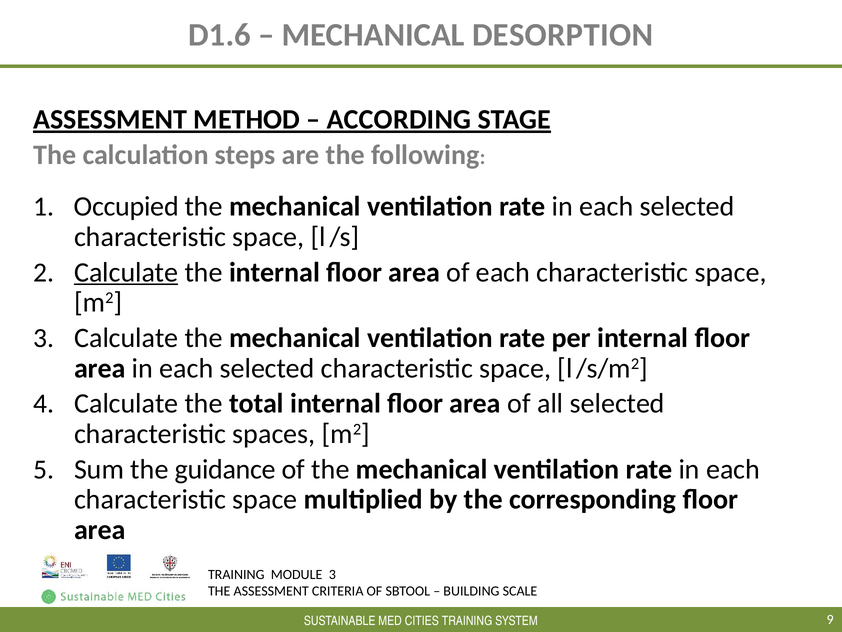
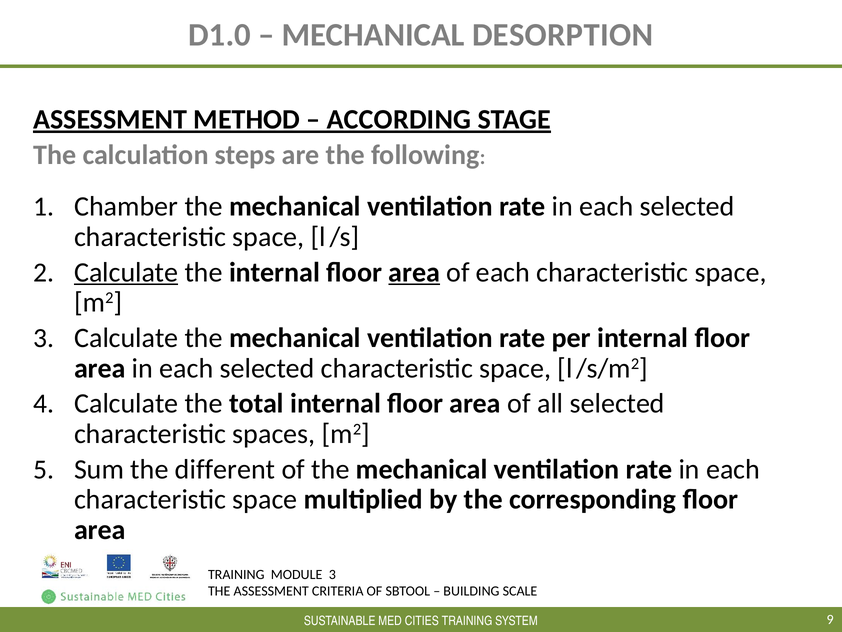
D1.6: D1.6 -> D1.0 (220, 35)
Occupied: Occupied -> Chamber (126, 206)
area underline: none -> present (414, 272)
guidance: guidance -> different (225, 469)
